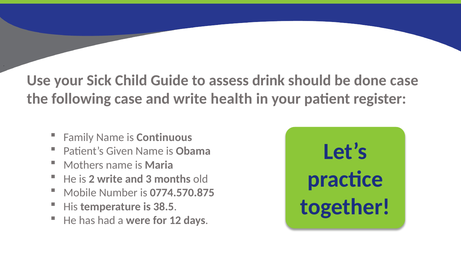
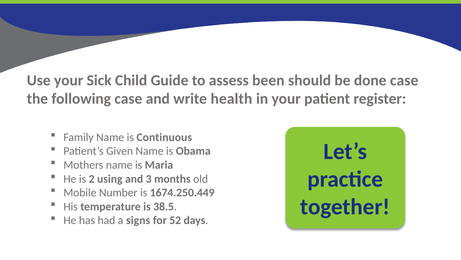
drink: drink -> been (268, 80)
2 write: write -> using (110, 178)
0774.570.875: 0774.570.875 -> 1674.250.449 (182, 192)
were: were -> signs (138, 220)
12: 12 -> 52 (175, 220)
